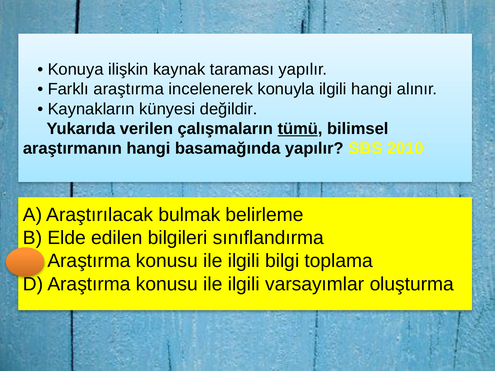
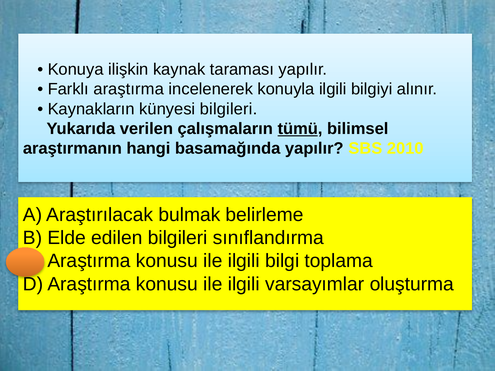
ilgili hangi: hangi -> bilgiyi (372, 89)
künyesi değildir: değildir -> bilgileri (229, 109)
